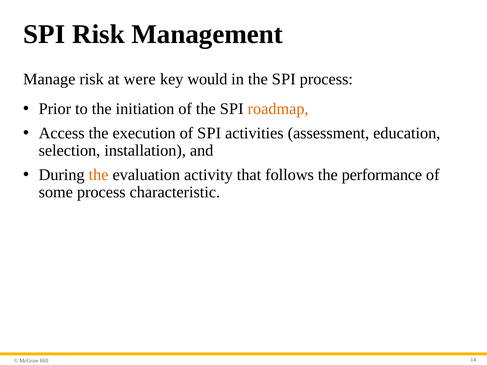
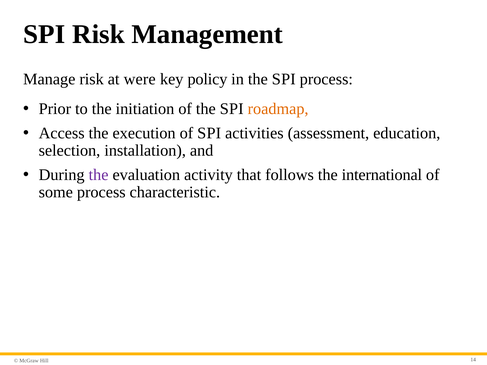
would: would -> policy (207, 79)
the colour: orange -> purple (99, 175)
performance: performance -> international (382, 175)
